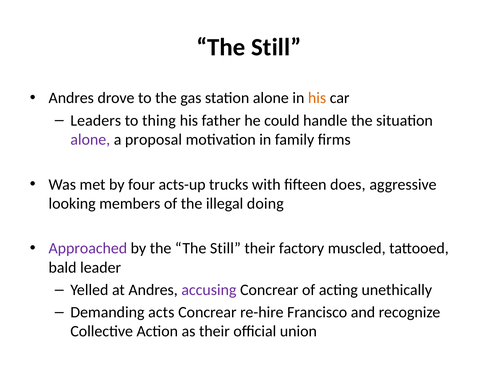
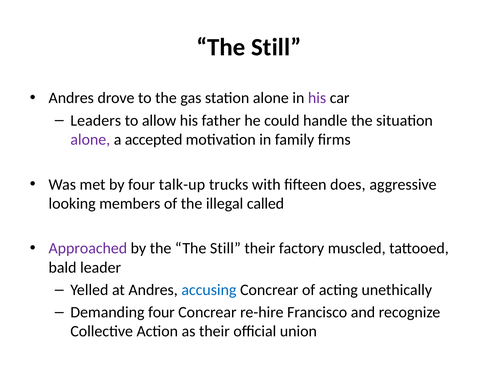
his colour: orange -> purple (317, 98)
thing: thing -> allow (159, 120)
proposal: proposal -> accepted (154, 139)
acts-up: acts-up -> talk-up (182, 184)
doing: doing -> called (265, 203)
accusing colour: purple -> blue (209, 289)
Demanding acts: acts -> four (161, 312)
